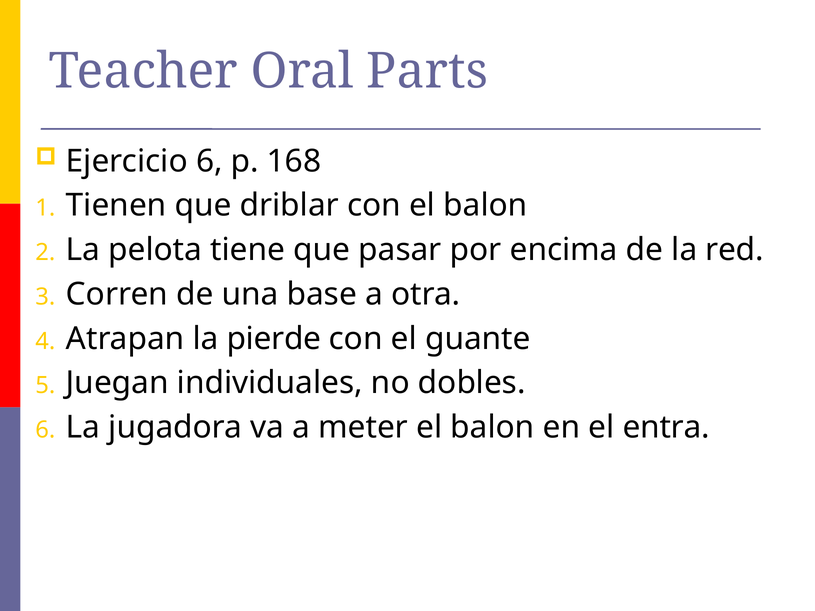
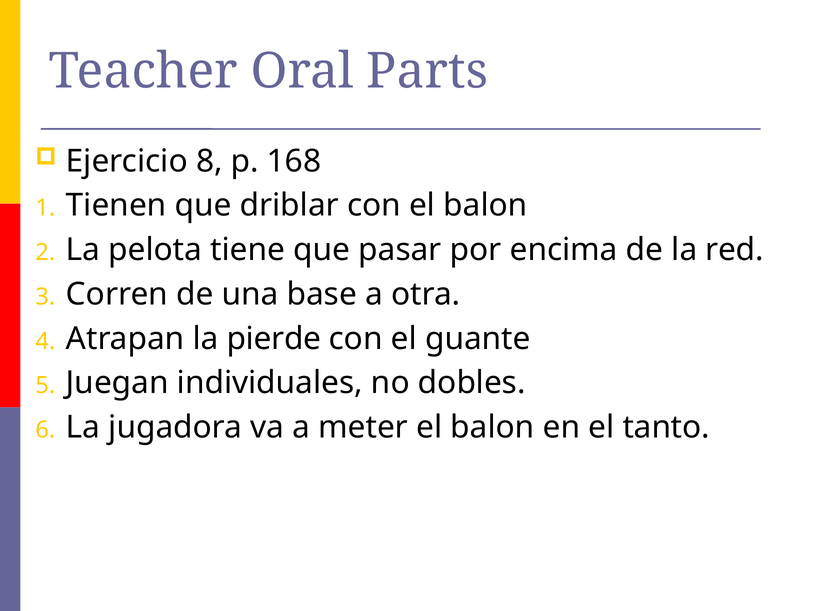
Ejercicio 6: 6 -> 8 (209, 161)
entra: entra -> tanto (666, 428)
